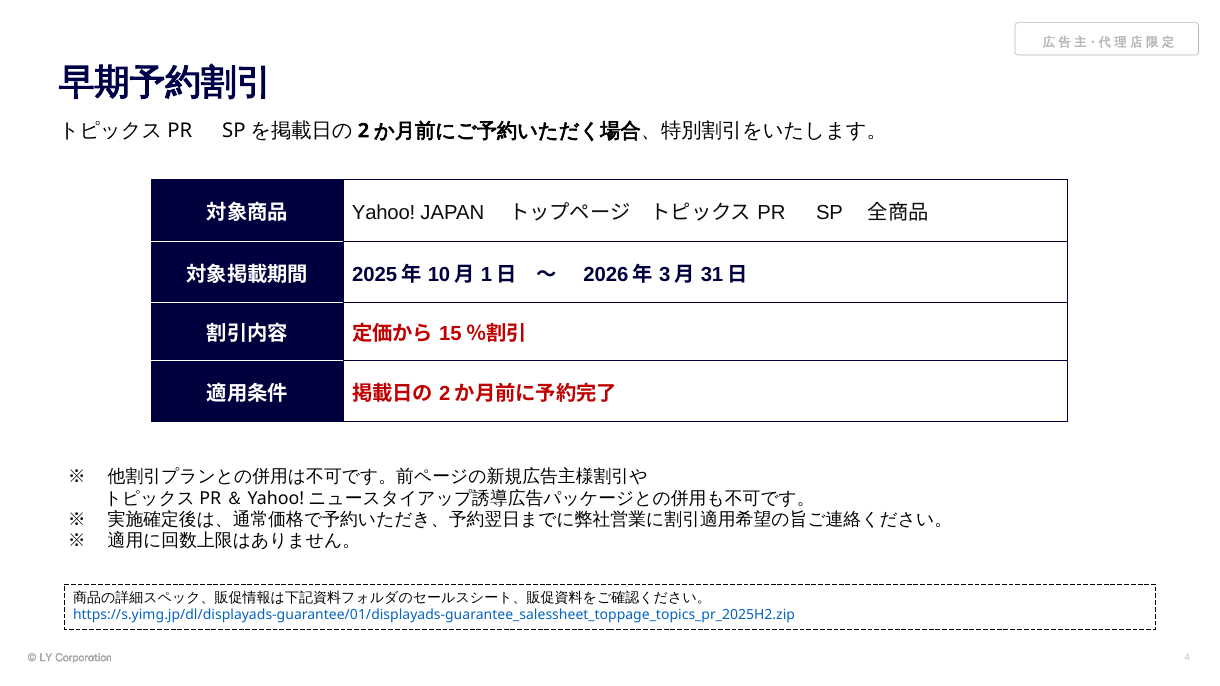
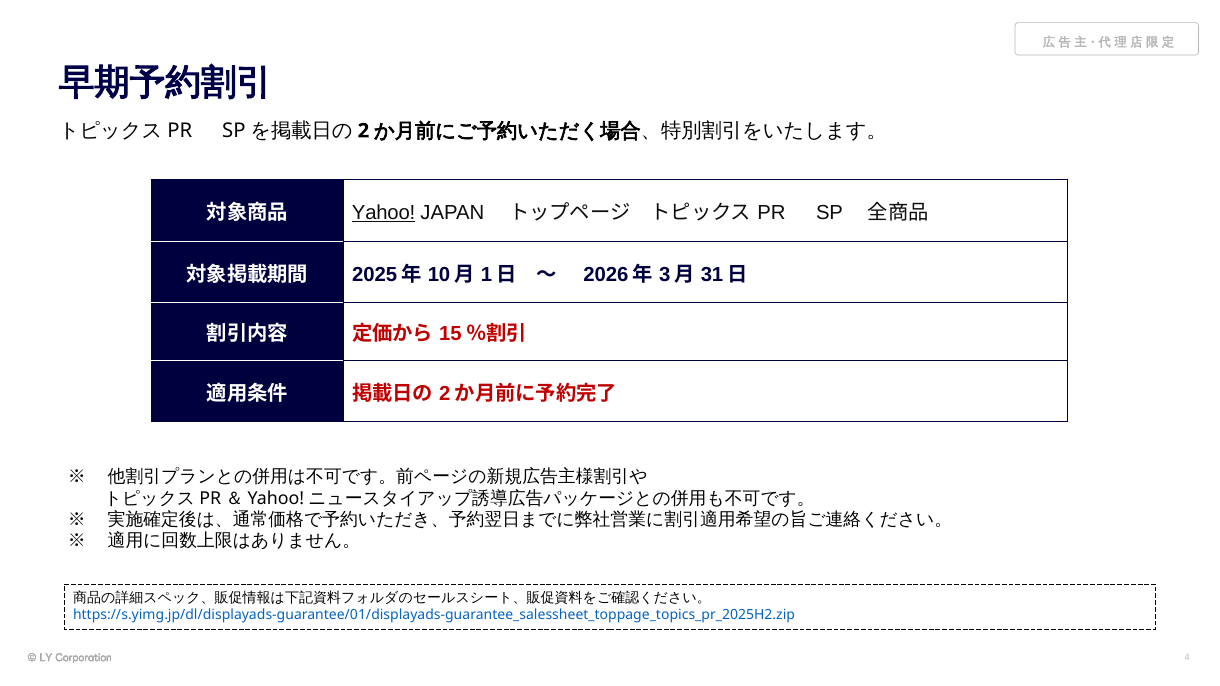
Yahoo underline: none -> present (384, 213)
